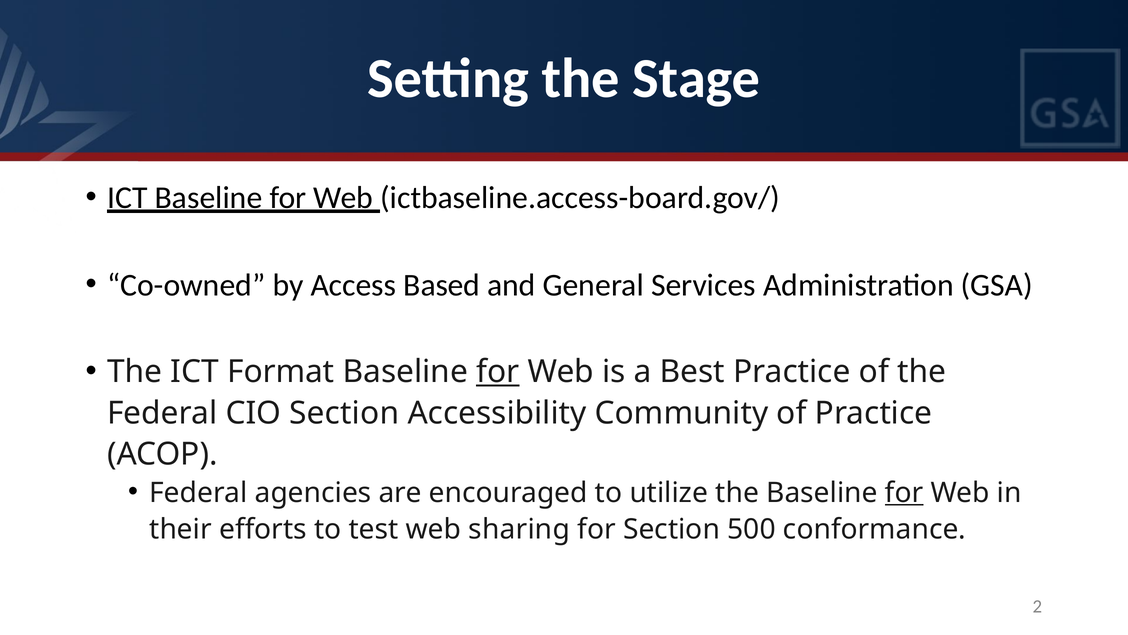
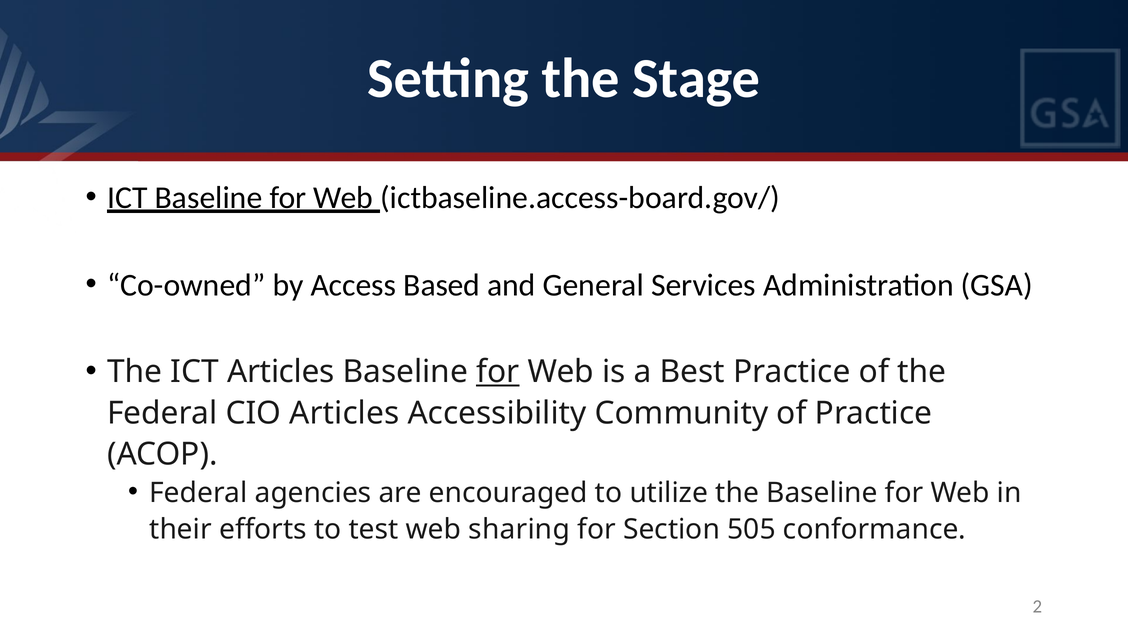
ICT Format: Format -> Articles (281, 372)
CIO Section: Section -> Articles (344, 413)
for underline: present -> none (904, 492)
500: 500 -> 505 (752, 529)
